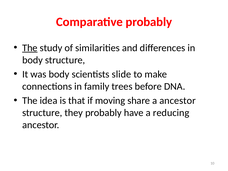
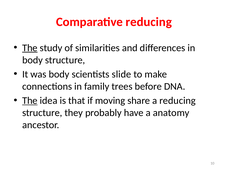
Comparative probably: probably -> reducing (149, 22)
The underline: none -> present (30, 101)
a ancestor: ancestor -> reducing (178, 101)
reducing: reducing -> anatomy (171, 113)
